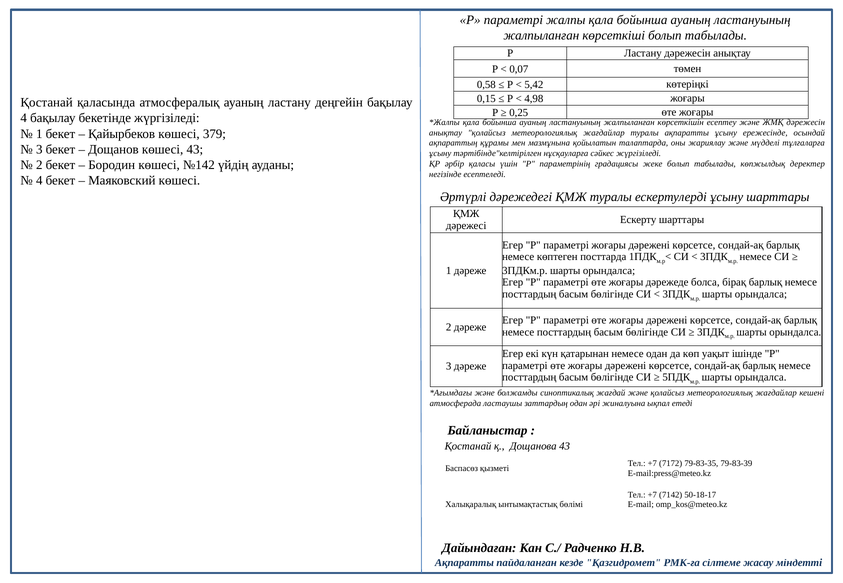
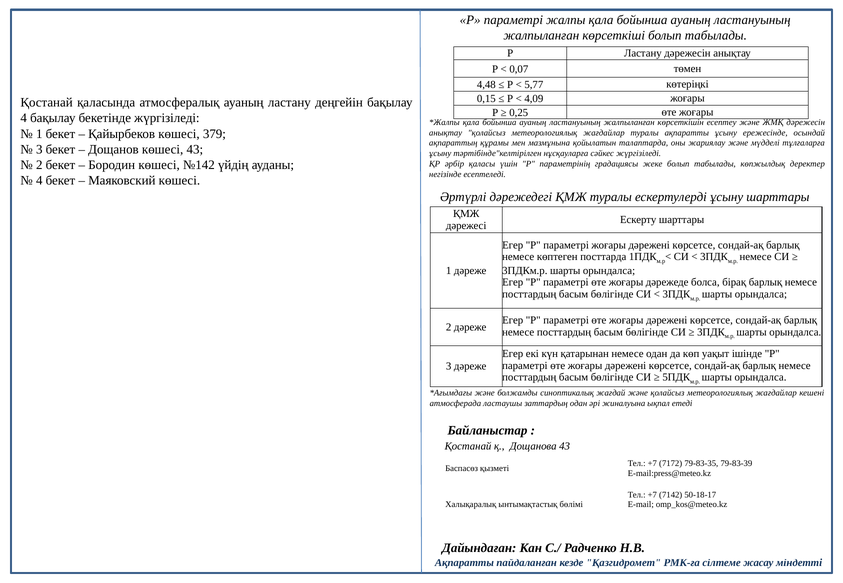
0,58: 0,58 -> 4,48 (486, 85)
5,42: 5,42 -> 5,77 (534, 85)
4,98: 4,98 -> 4,09 (534, 99)
